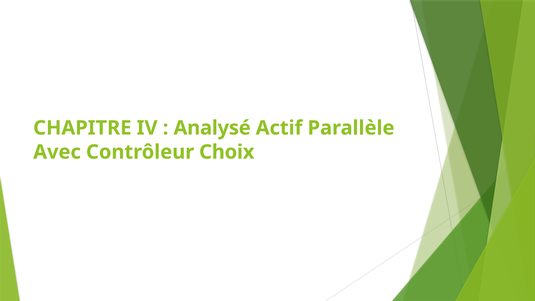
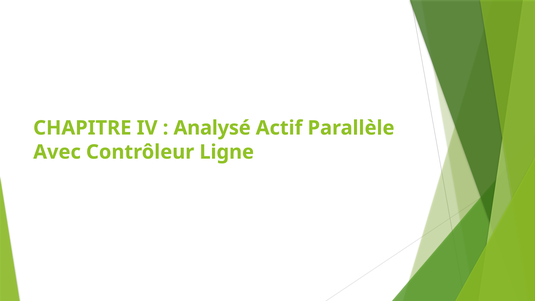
Choix: Choix -> Ligne (227, 152)
